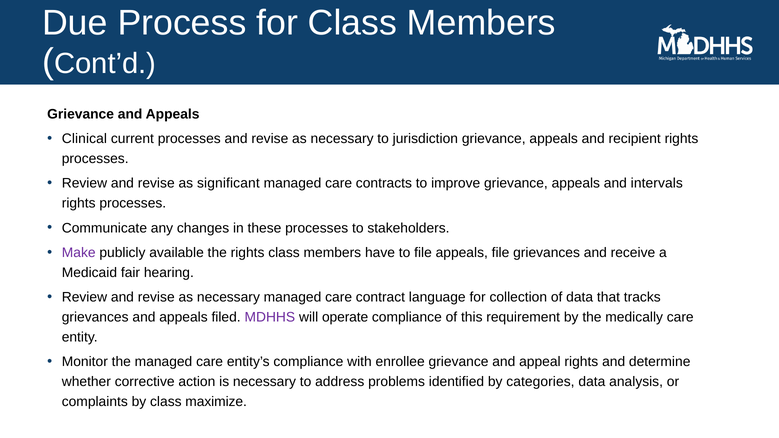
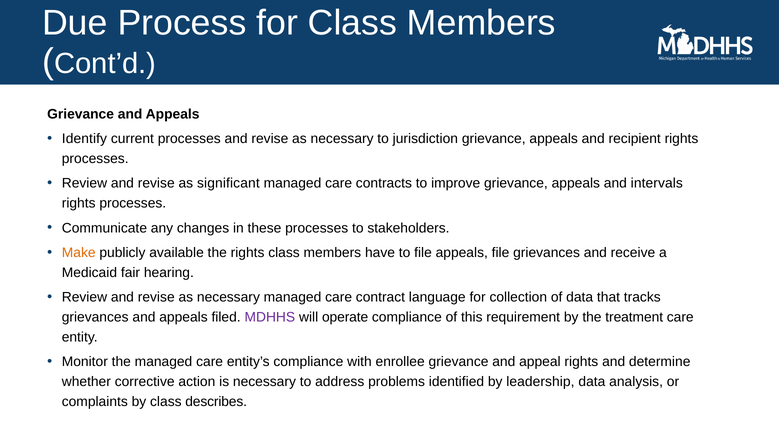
Clinical: Clinical -> Identify (84, 139)
Make colour: purple -> orange (79, 253)
medically: medically -> treatment (634, 317)
categories: categories -> leadership (540, 382)
maximize: maximize -> describes (216, 402)
